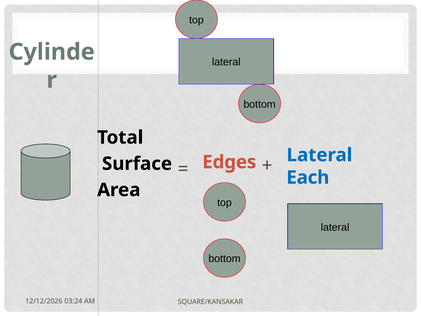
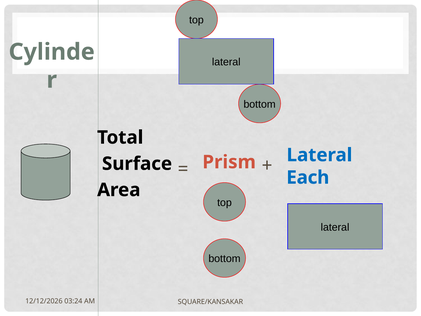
Edges: Edges -> Prism (229, 162)
